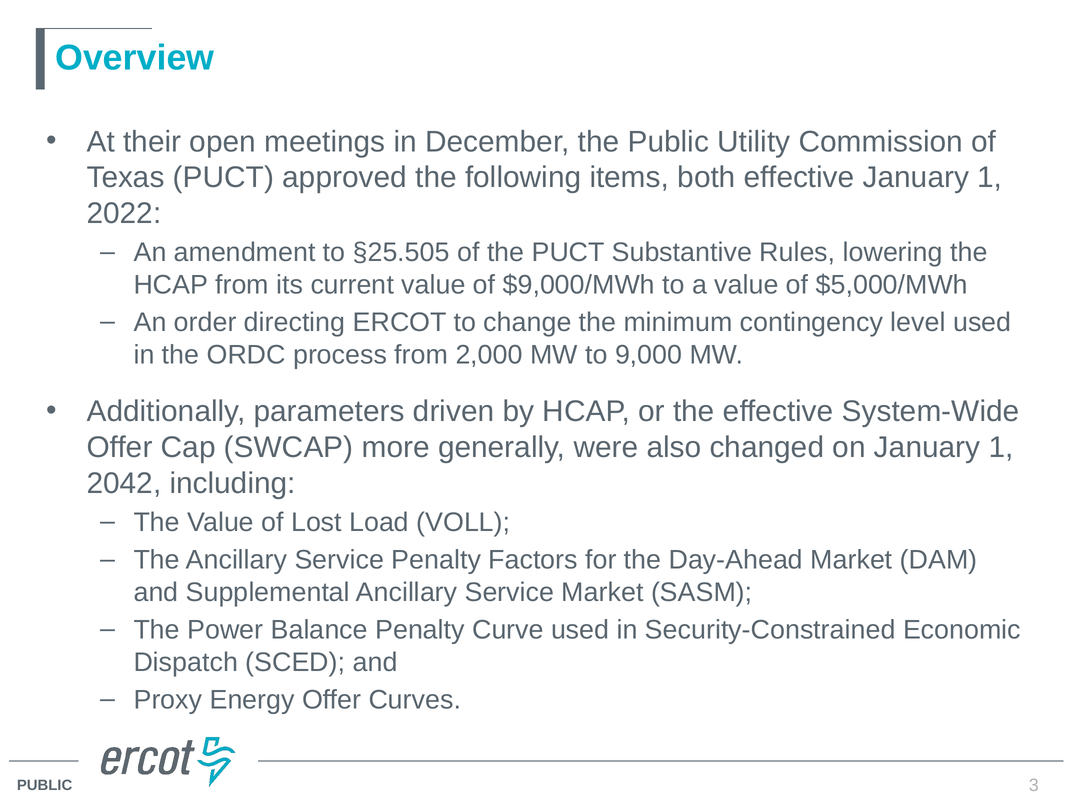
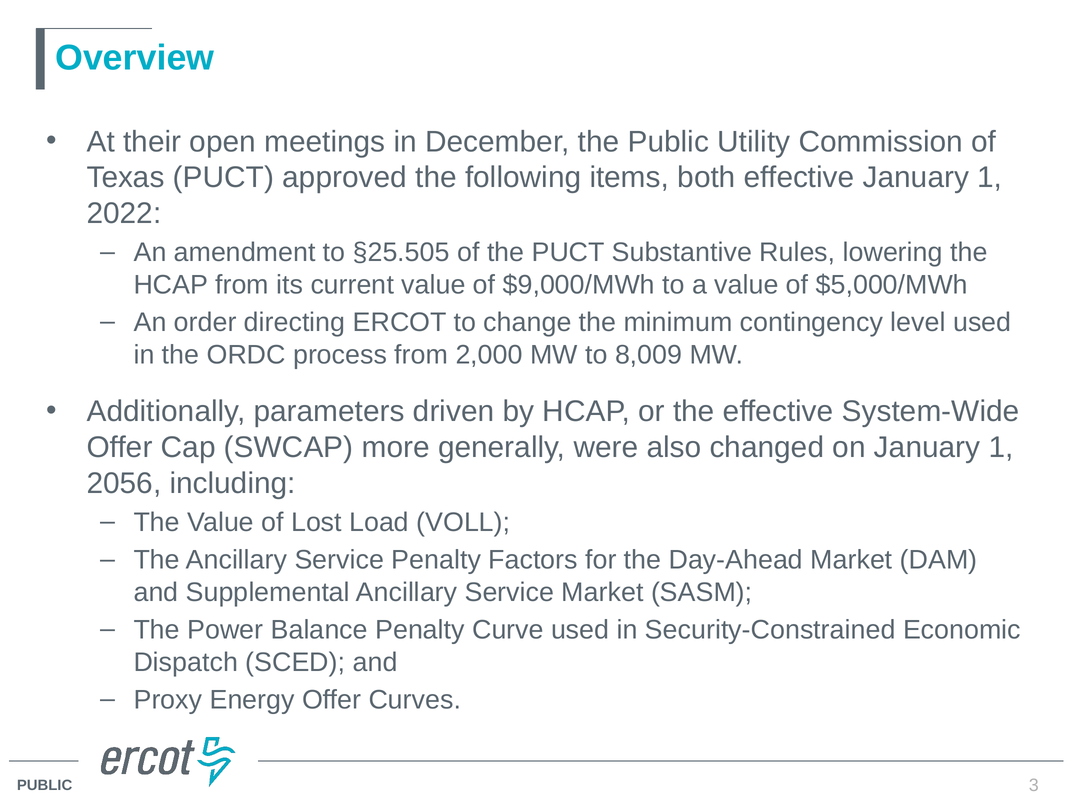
9,000: 9,000 -> 8,009 (649, 354)
2042: 2042 -> 2056 (124, 483)
